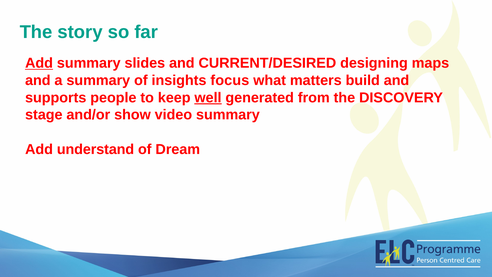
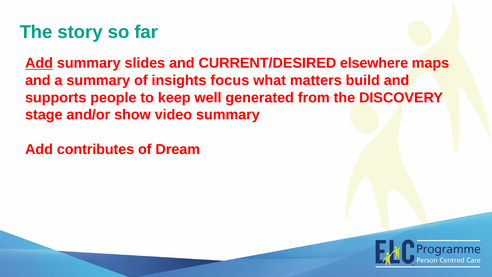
designing: designing -> elsewhere (374, 63)
well underline: present -> none (208, 98)
understand: understand -> contributes (96, 149)
